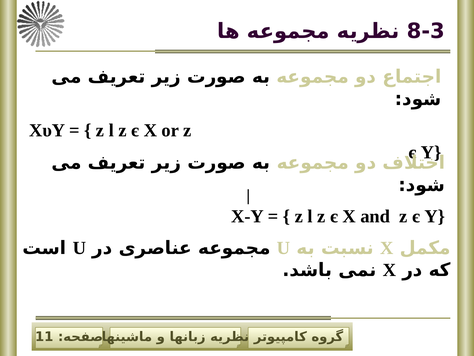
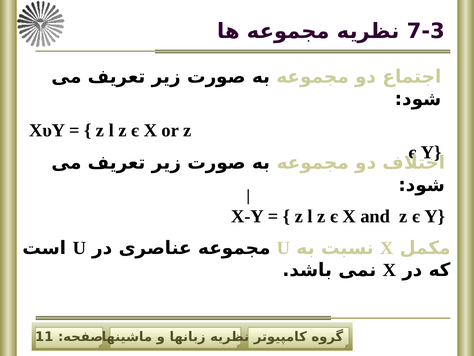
8-3: 8-3 -> 7-3 (426, 31)
